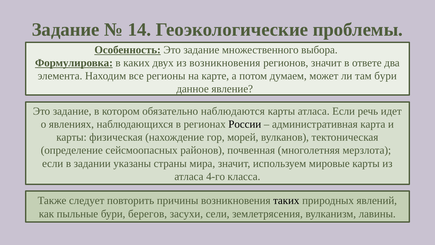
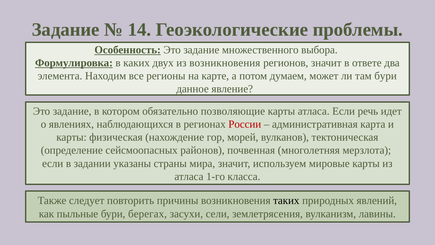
наблюдаются: наблюдаются -> позволяющие (233, 111)
России colour: black -> red (245, 124)
4-го: 4-го -> 1-го (216, 176)
берегов: берегов -> берегах (148, 214)
